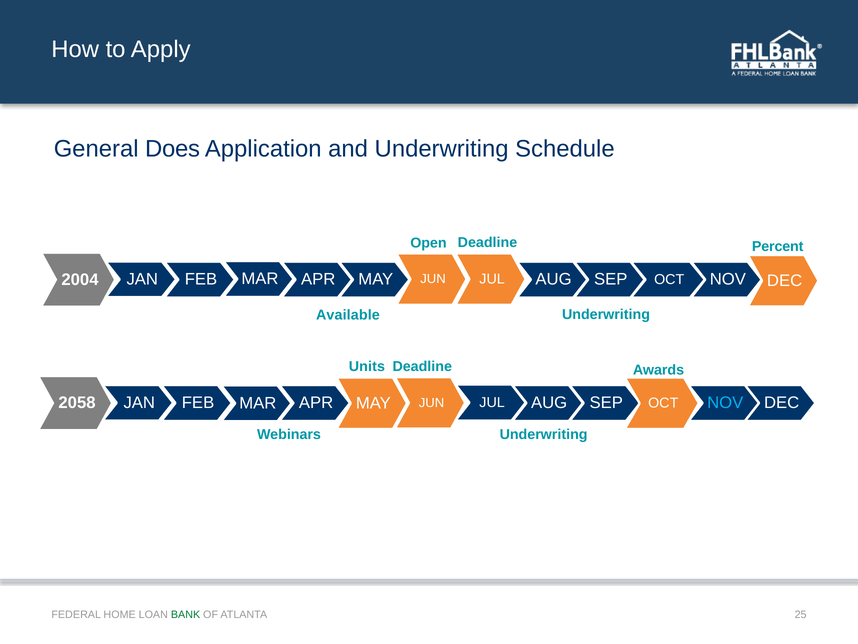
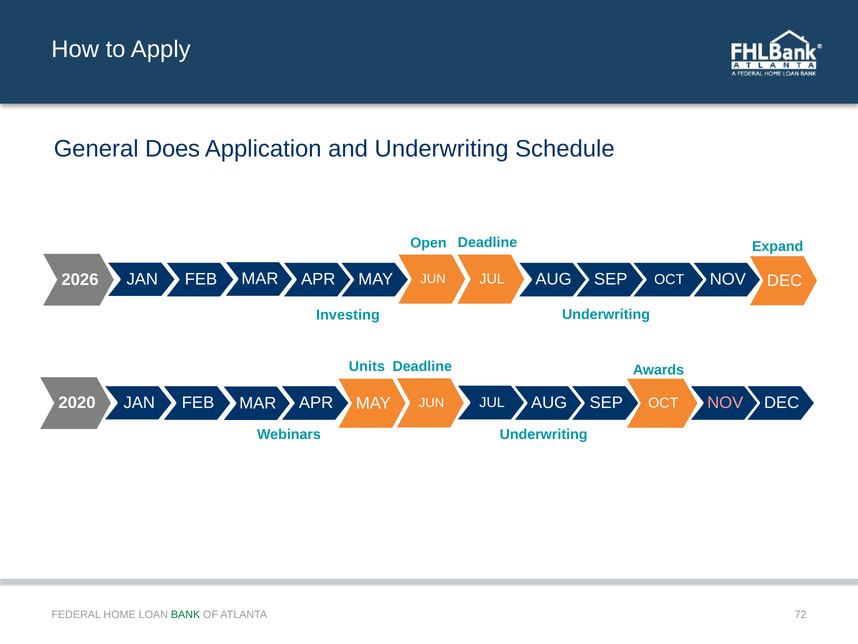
Percent: Percent -> Expand (778, 246)
2004: 2004 -> 2026 (80, 279)
Available: Available -> Investing (348, 315)
2058: 2058 -> 2020 (77, 403)
NOV colour: light blue -> pink (725, 403)
25: 25 -> 72 (801, 614)
